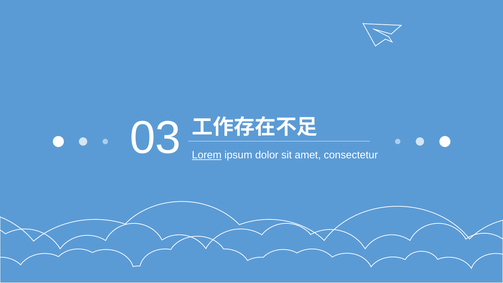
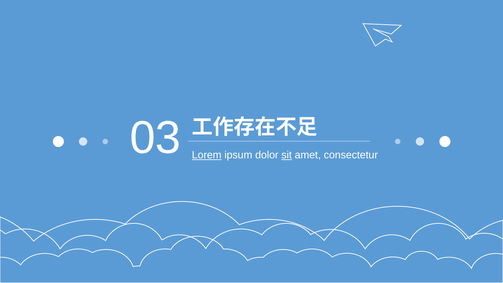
sit underline: none -> present (287, 155)
